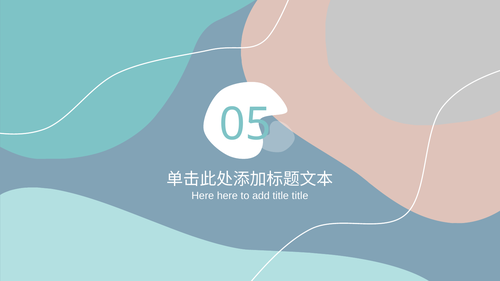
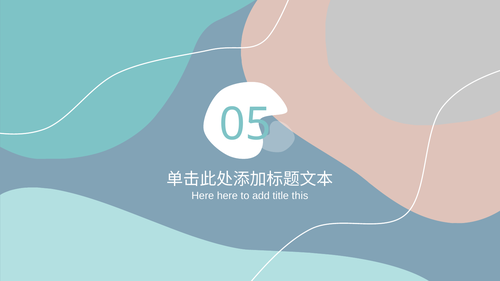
title title: title -> this (300, 196)
